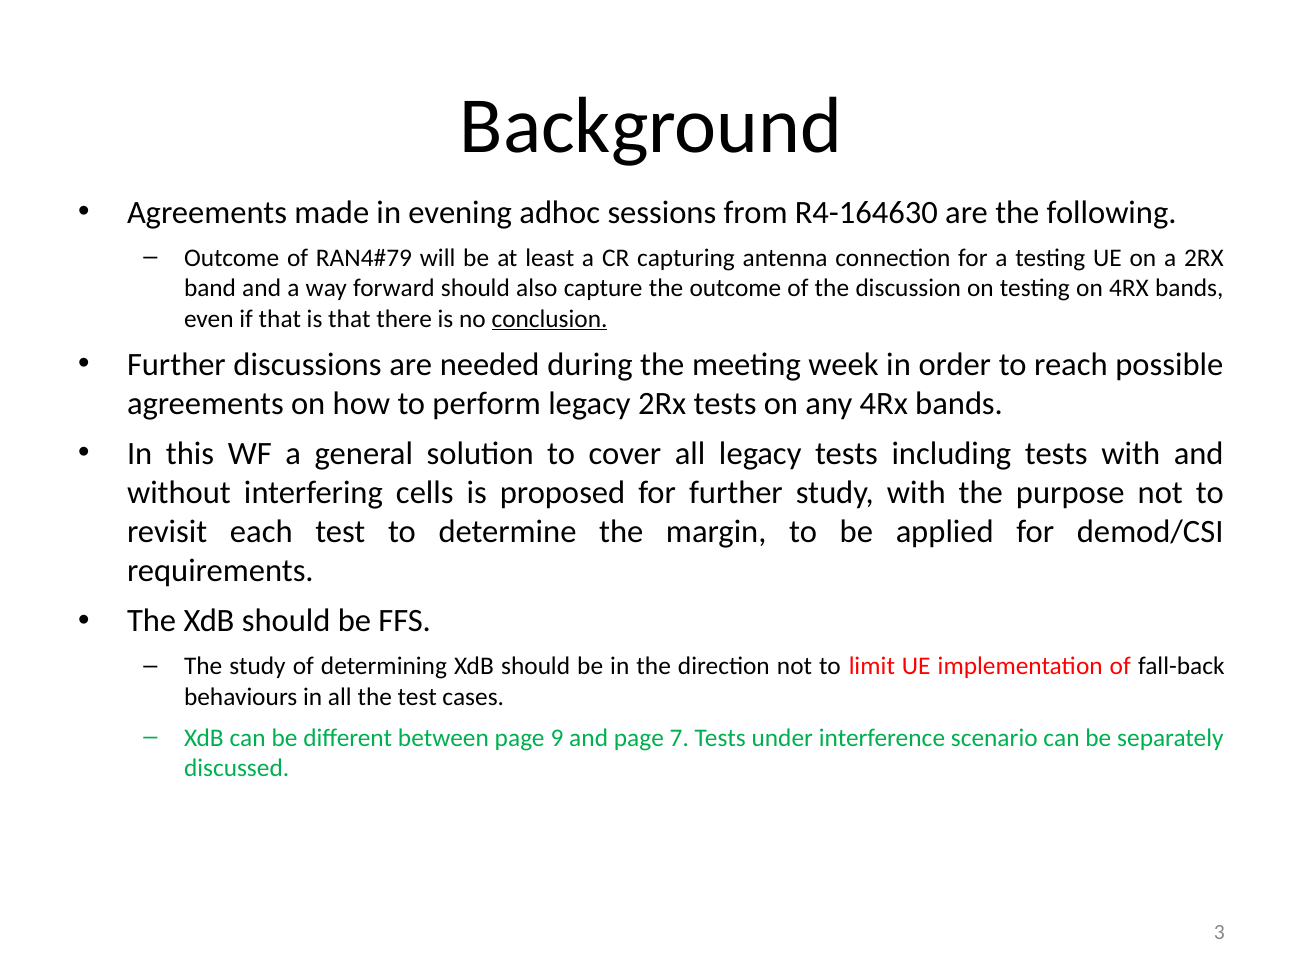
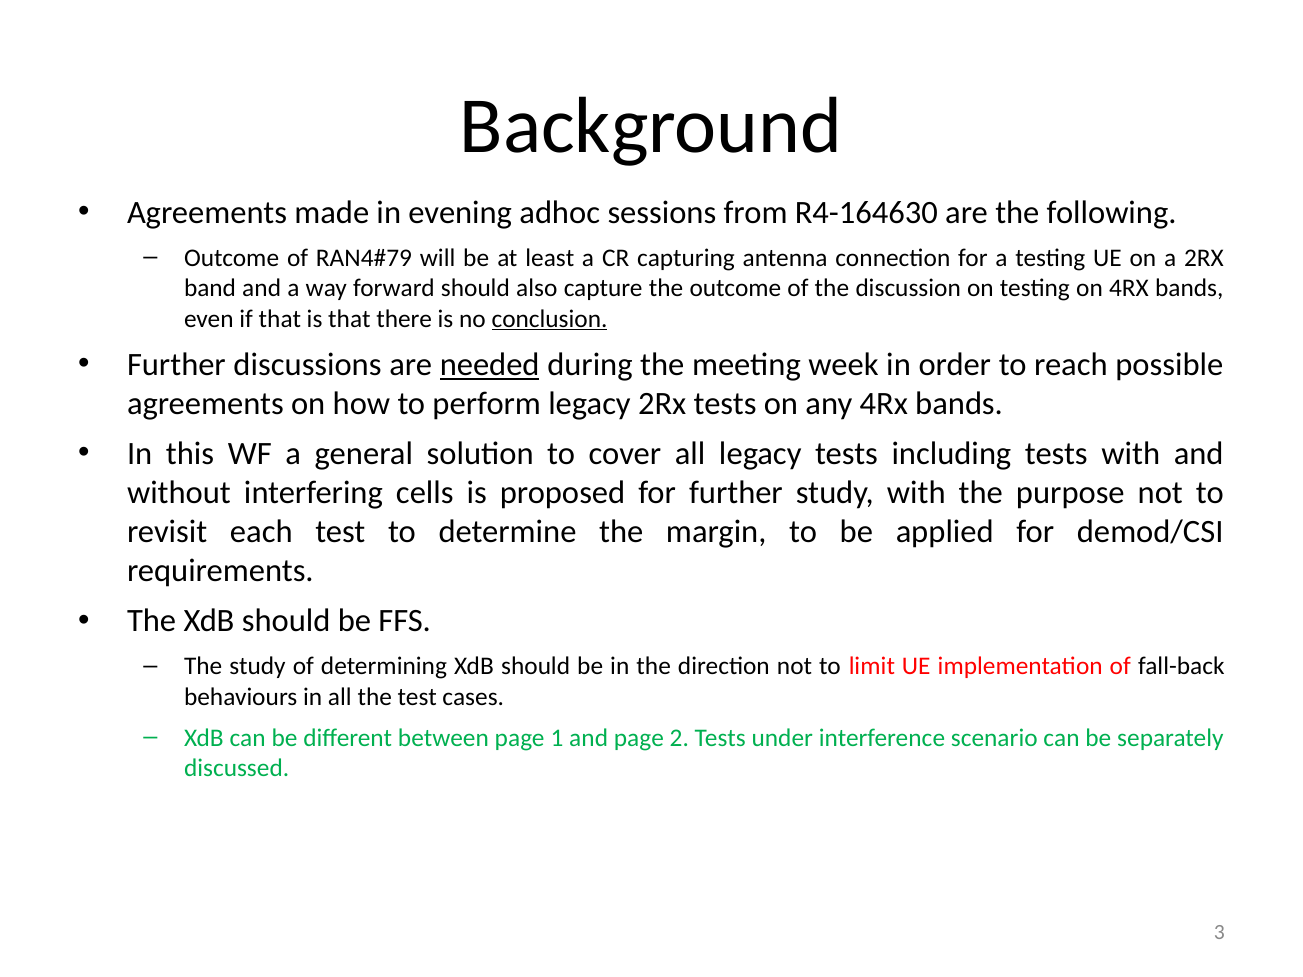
needed underline: none -> present (490, 365)
9: 9 -> 1 (557, 738)
7: 7 -> 2 (679, 738)
